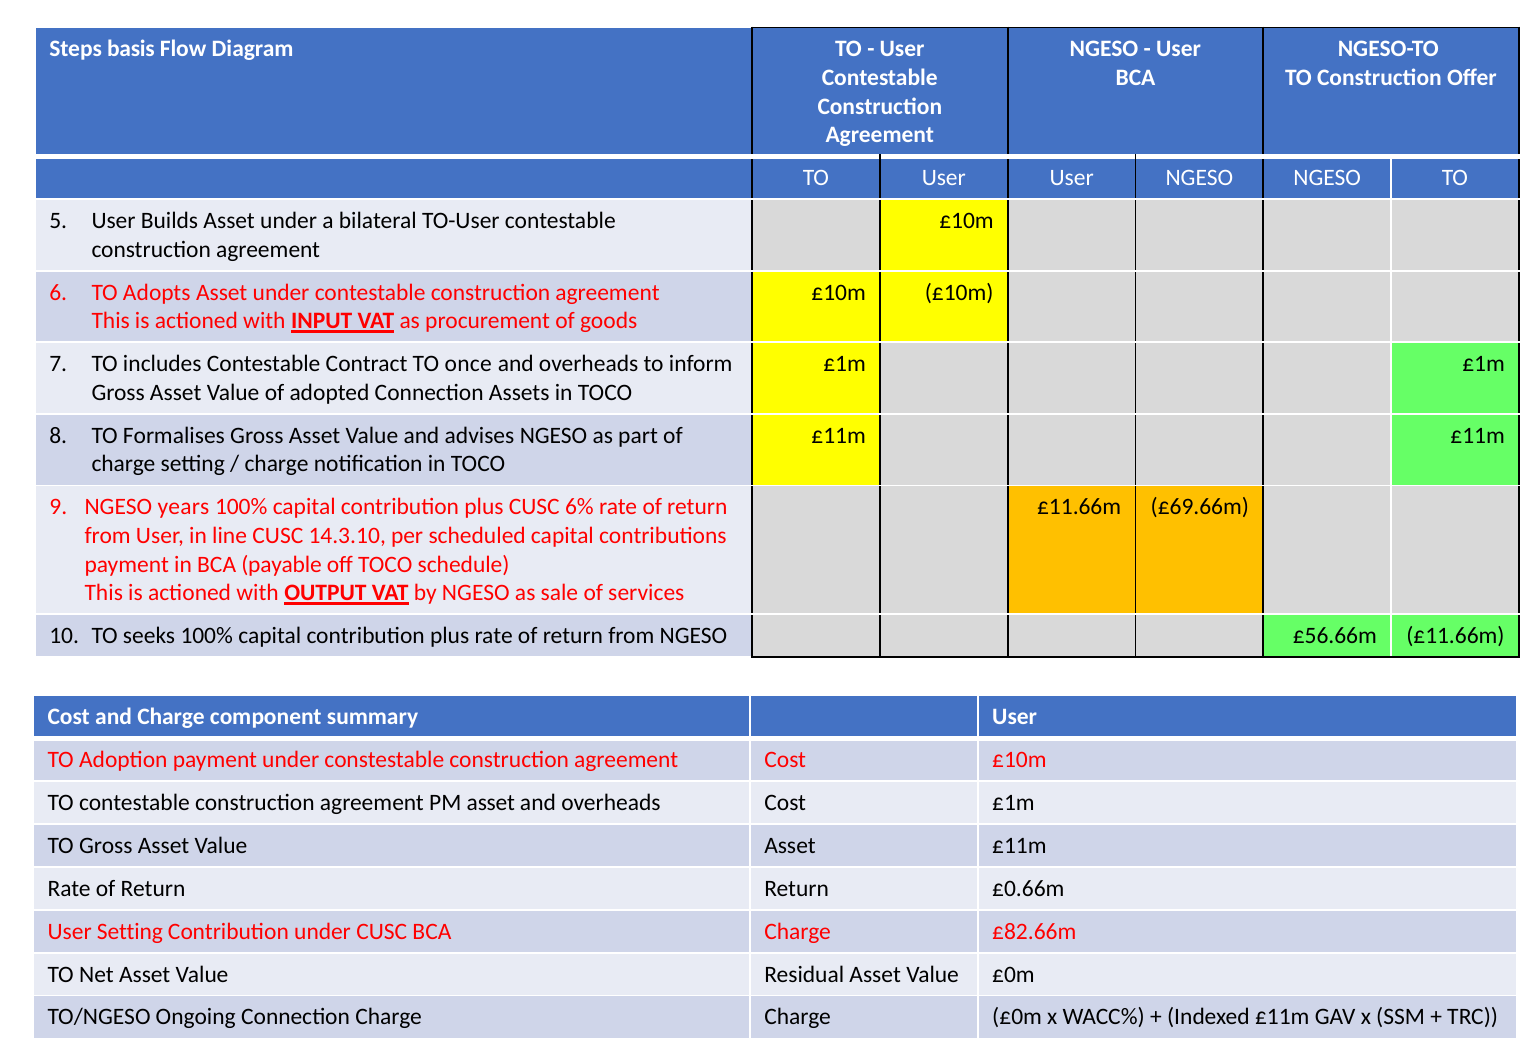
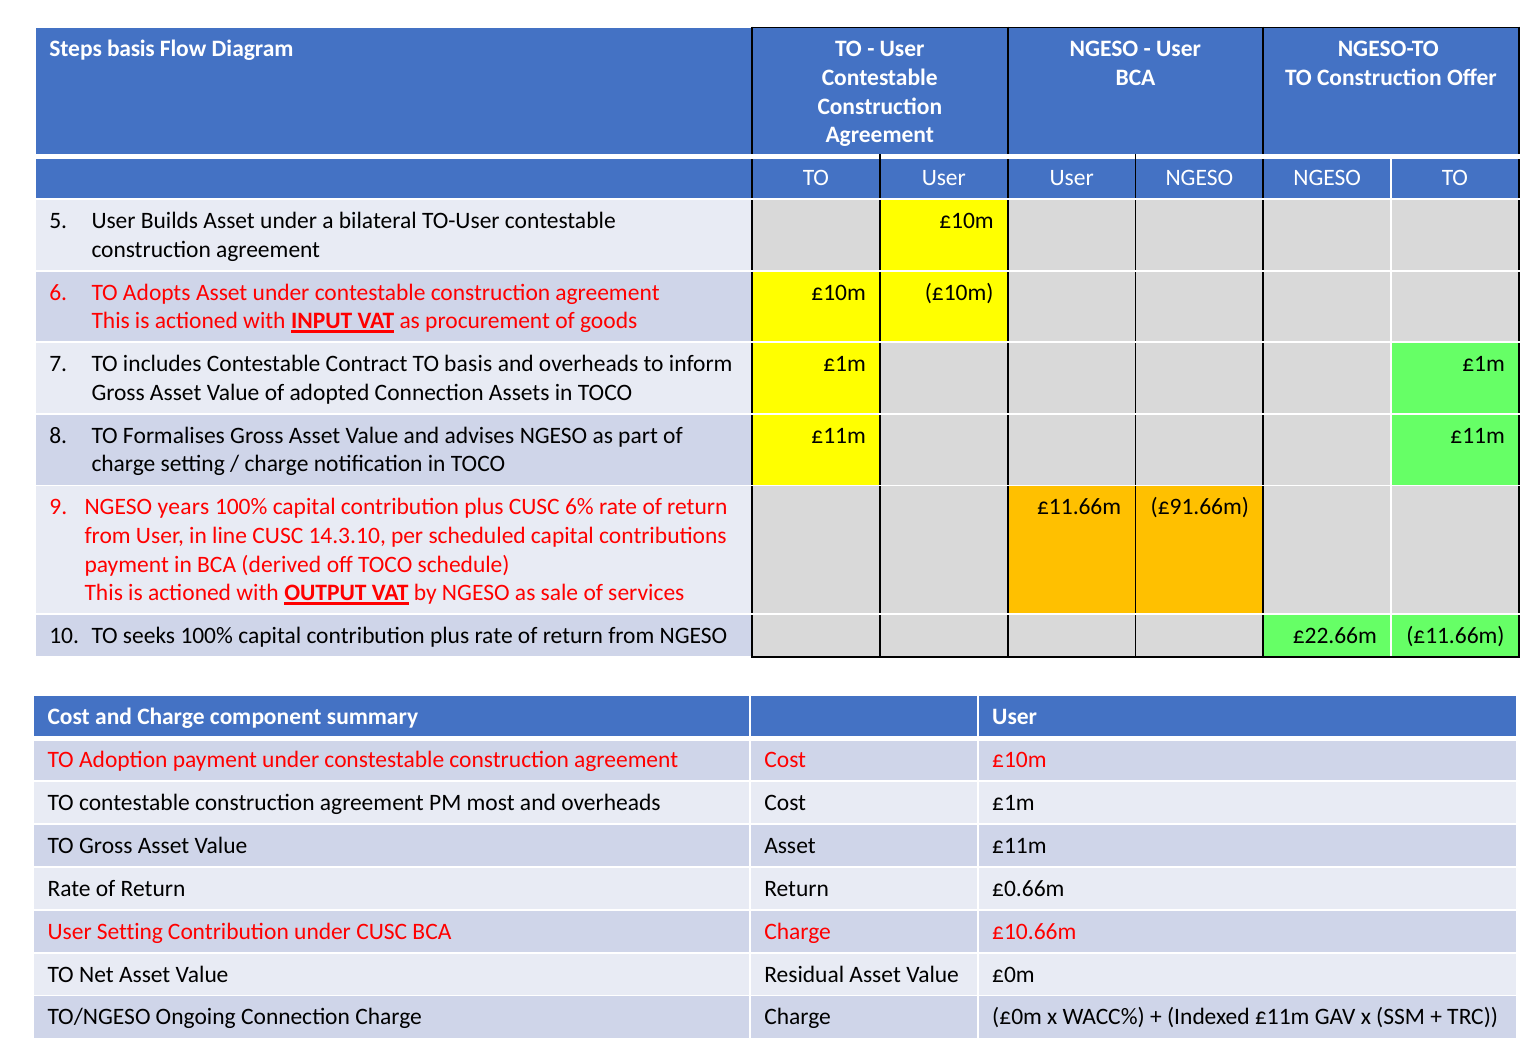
TO once: once -> basis (468, 364)
£69.66m: £69.66m -> £91.66m (1200, 507)
payable: payable -> derived (281, 564)
£56.66m: £56.66m -> £22.66m (1335, 636)
PM asset: asset -> most (491, 803)
£82.66m: £82.66m -> £10.66m (1034, 931)
